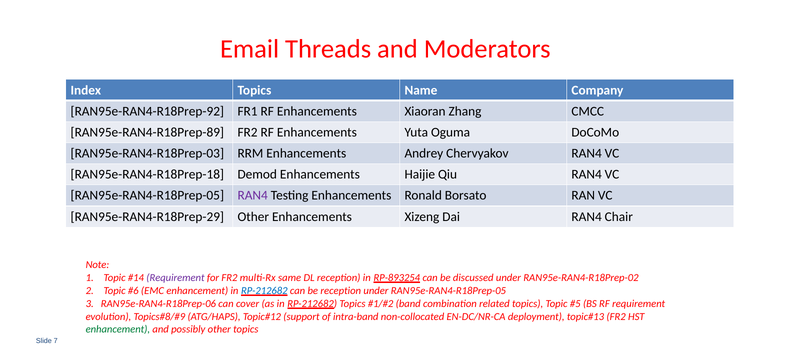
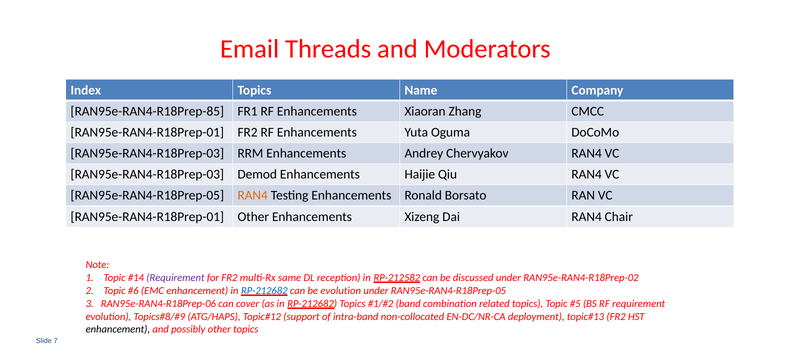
RAN95e-RAN4-R18Prep-92: RAN95e-RAN4-R18Prep-92 -> RAN95e-RAN4-R18Prep-85 (147, 111)
RAN95e-RAN4-R18Prep-89: RAN95e-RAN4-R18Prep-89 -> RAN95e-RAN4-R18Prep-01 (147, 132)
RAN95e-RAN4-R18Prep-18: RAN95e-RAN4-R18Prep-18 -> RAN95e-RAN4-R18Prep-03 (147, 174)
RAN4 colour: purple -> orange (253, 196)
RAN95e-RAN4-R18Prep-29: RAN95e-RAN4-R18Prep-29 -> RAN95e-RAN4-R18Prep-01 (147, 217)
RP-893254: RP-893254 -> RP-212582 (397, 278)
be reception: reception -> evolution (341, 291)
enhancement colour: green -> black (118, 329)
